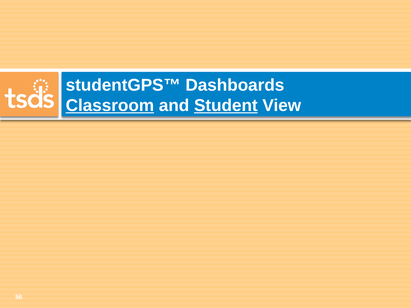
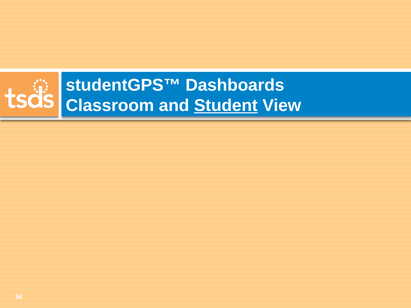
Classroom underline: present -> none (110, 106)
